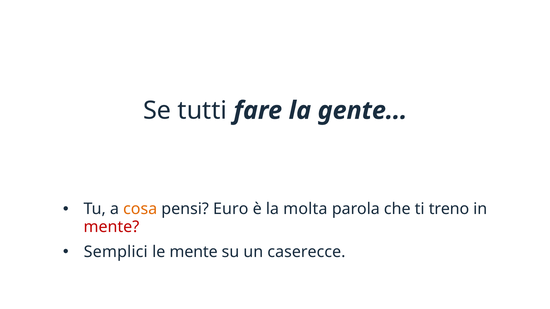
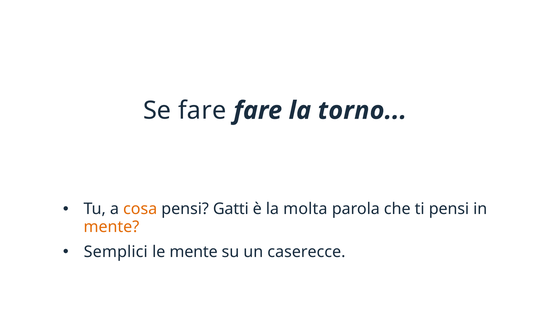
Se tutti: tutti -> fare (202, 111)
gente: gente -> torno (362, 111)
Euro: Euro -> Gatti (231, 209)
ti treno: treno -> pensi (449, 209)
mente colour: red -> orange (111, 227)
